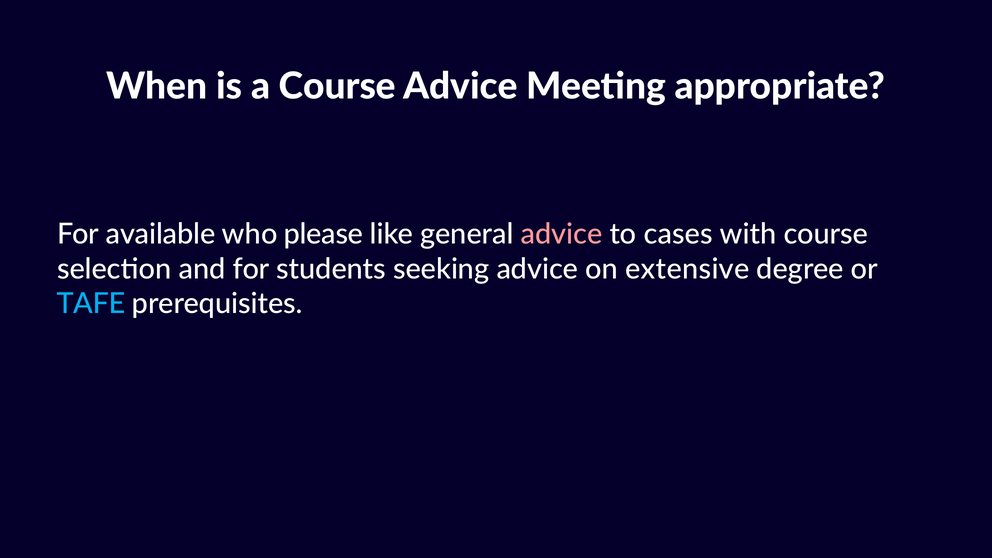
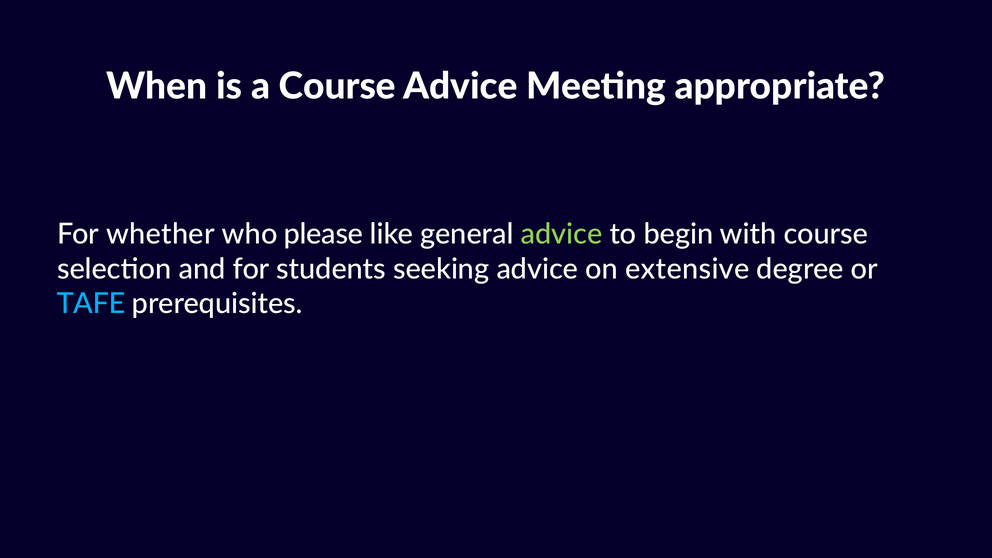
available: available -> whether (160, 234)
advice colour: pink -> light green (562, 234)
cases: cases -> begin (678, 234)
